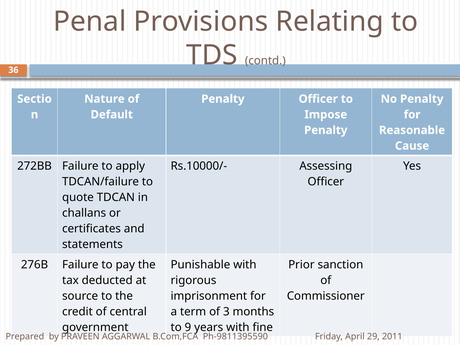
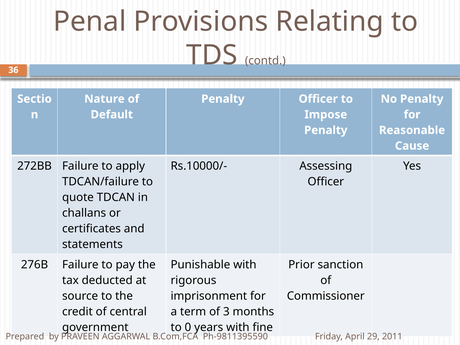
9: 9 -> 0 (188, 327)
